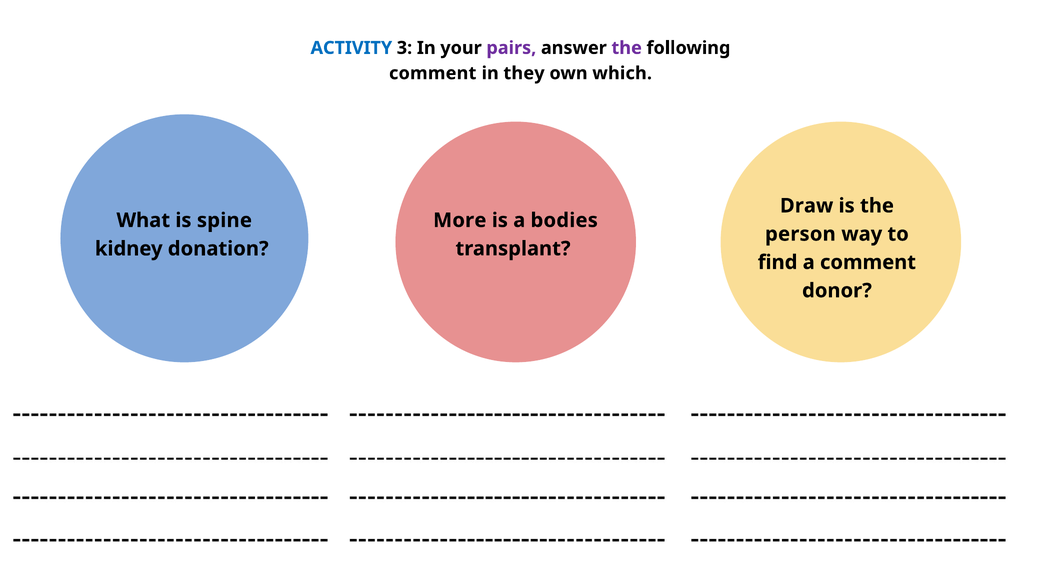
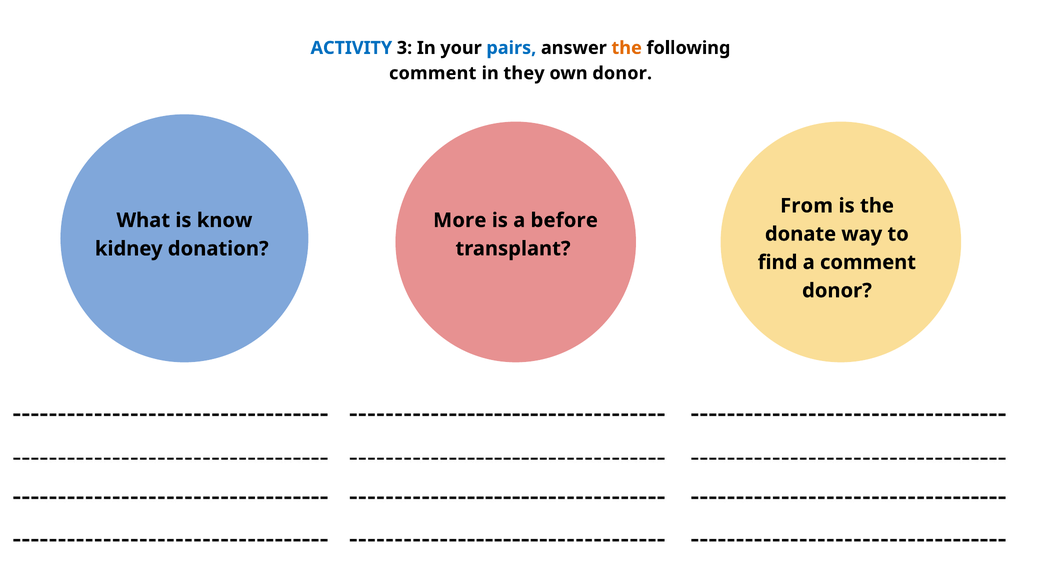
pairs colour: purple -> blue (511, 48)
the colour: purple -> orange (627, 48)
own which: which -> donor (622, 73)
Draw: Draw -> From (807, 206)
spine: spine -> know (225, 220)
bodies: bodies -> before (564, 220)
person: person -> donate (801, 234)
